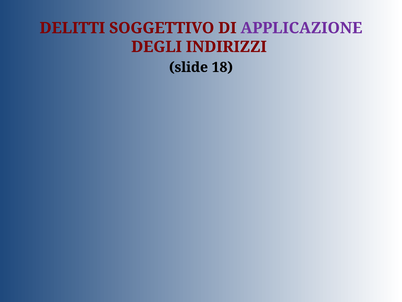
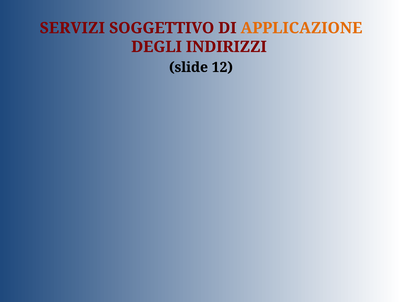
DELITTI: DELITTI -> SERVIZI (72, 28)
APPLICAZIONE colour: purple -> orange (301, 28)
18: 18 -> 12 (222, 67)
